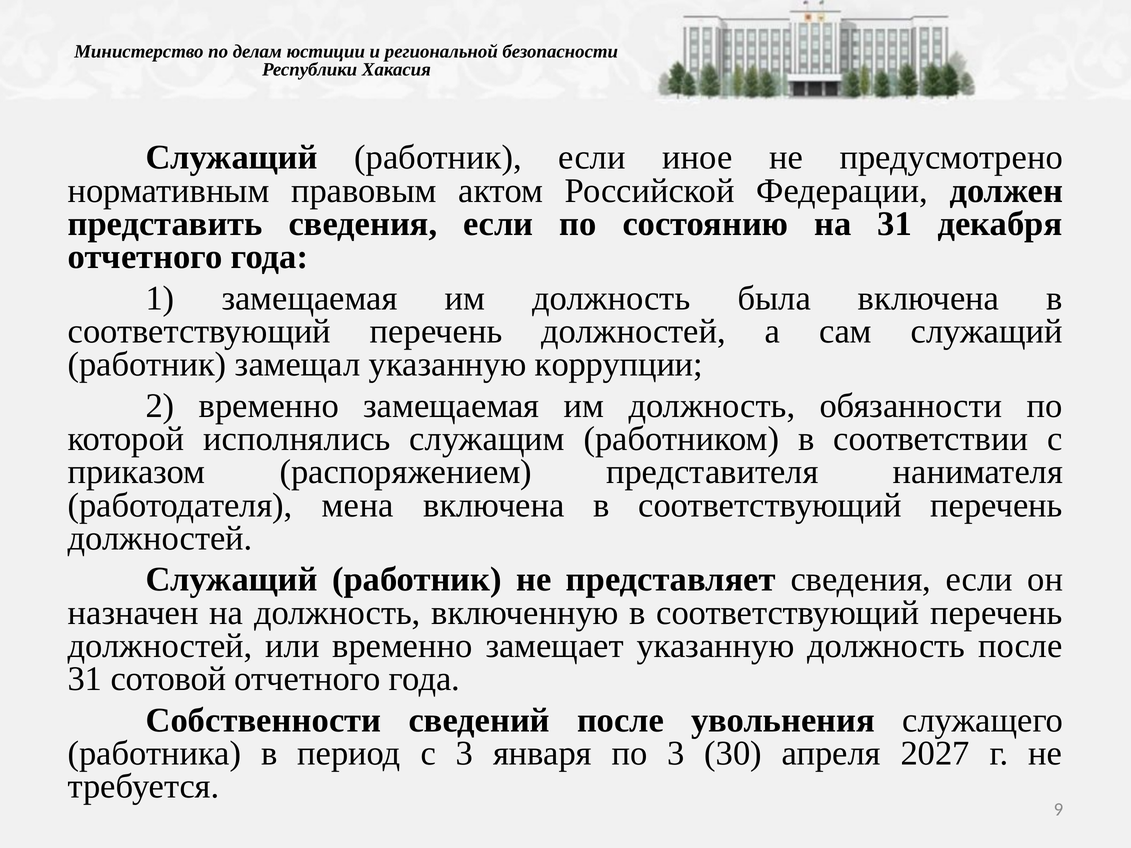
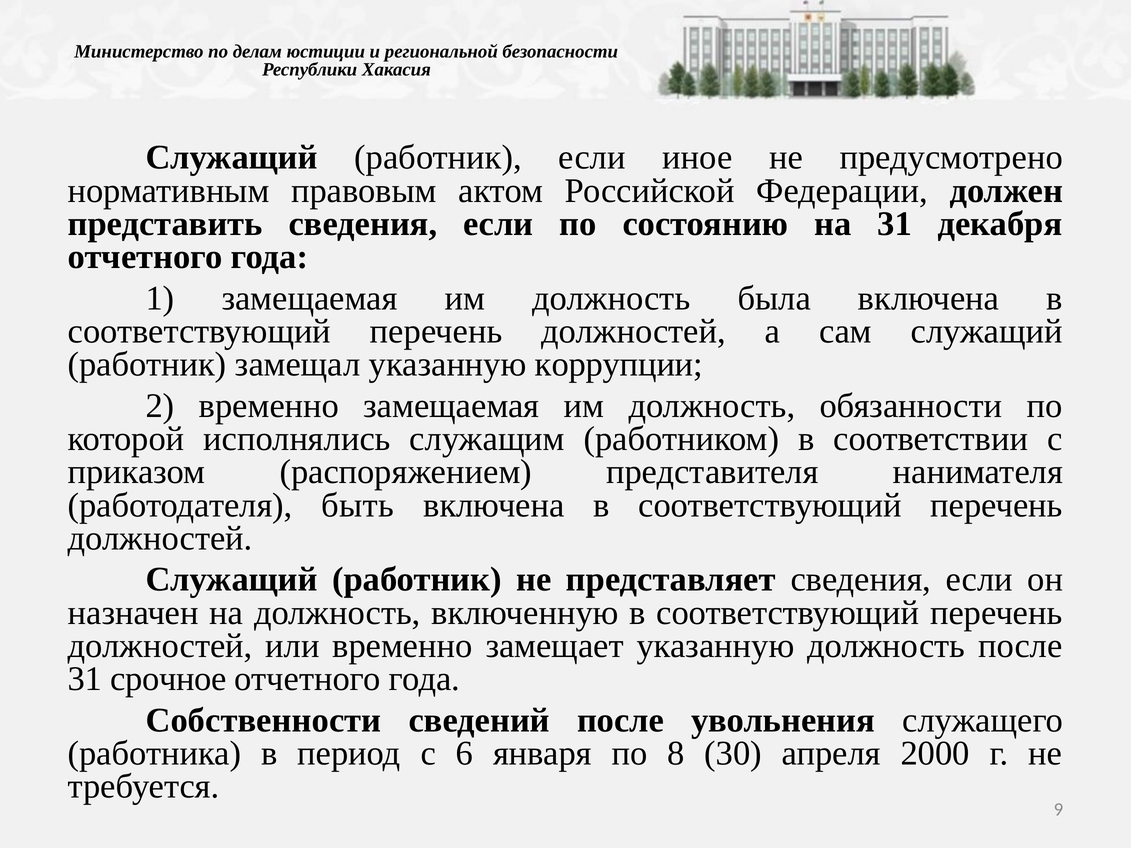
мена: мена -> быть (358, 505)
сотовой: сотовой -> срочное (169, 679)
с 3: 3 -> 6 (464, 754)
по 3: 3 -> 8 (676, 754)
2027: 2027 -> 2000 (935, 754)
